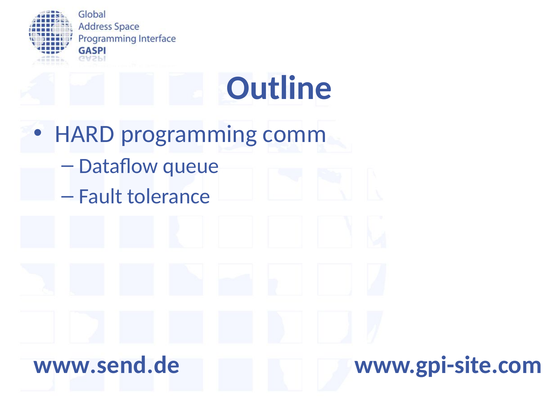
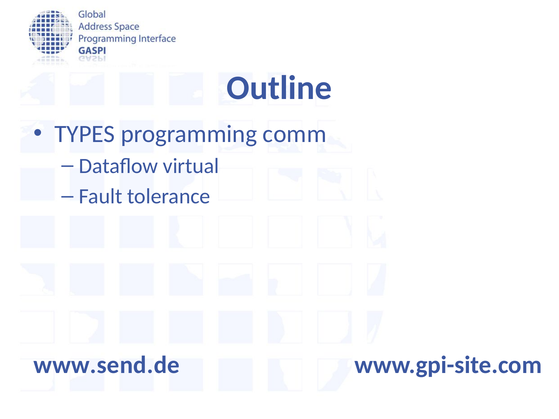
HARD: HARD -> TYPES (85, 134)
queue: queue -> virtual (191, 166)
